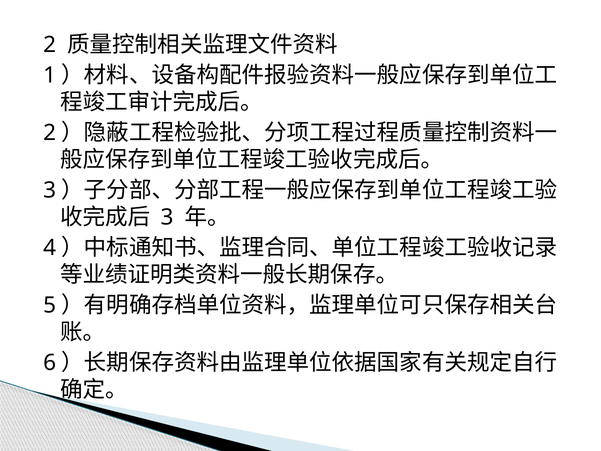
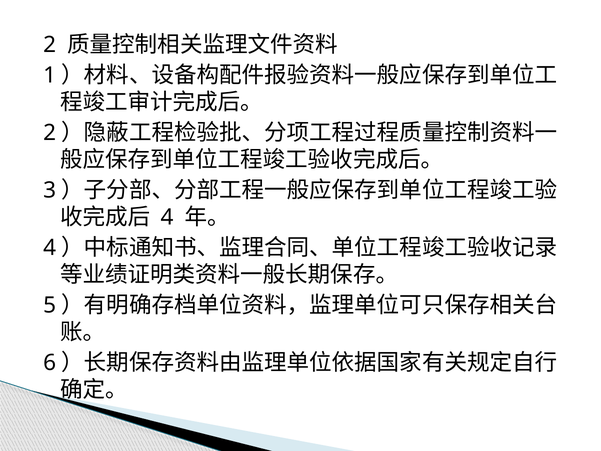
3: 3 -> 4 (167, 217)
